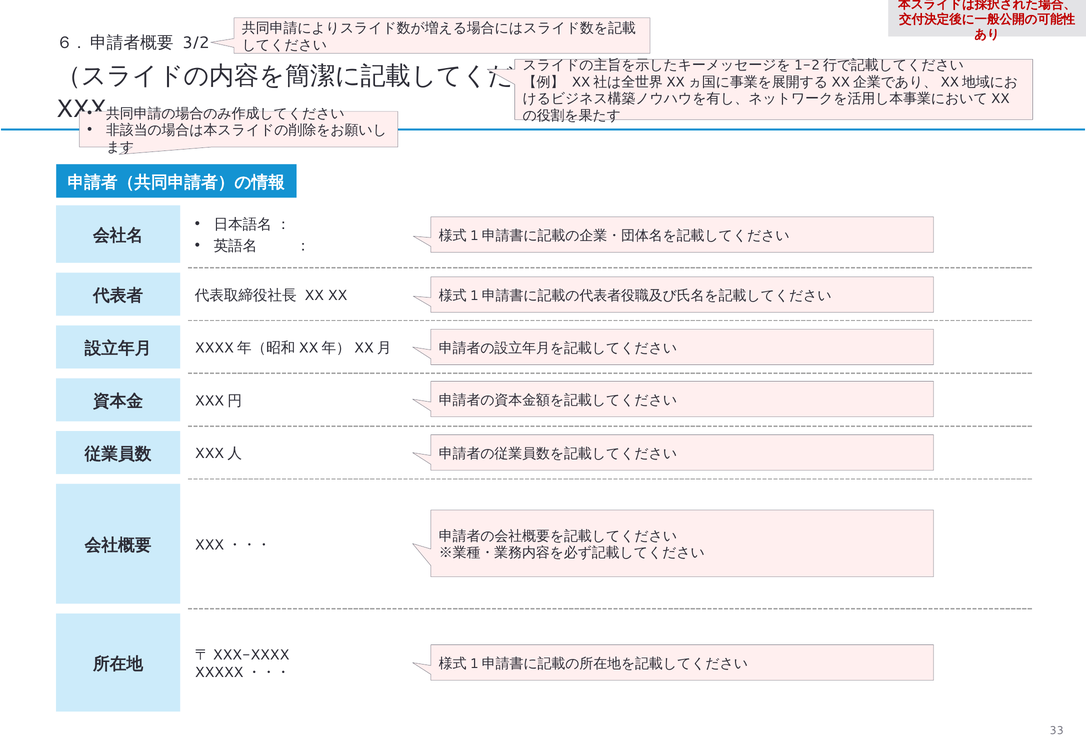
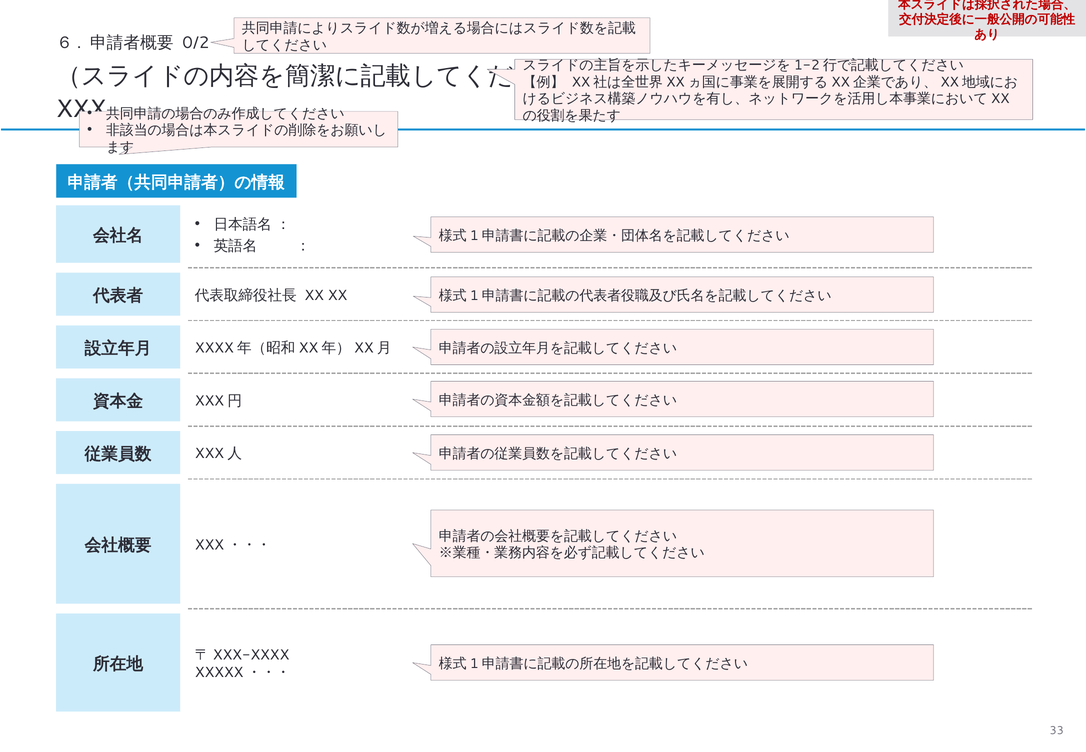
3/2: 3/2 -> 0/2 (196, 43)
